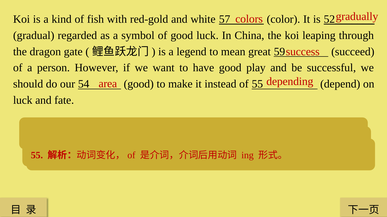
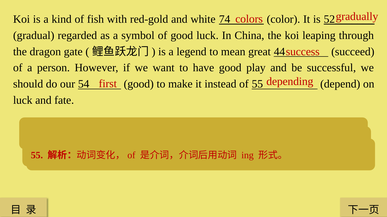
57: 57 -> 74 (225, 19)
59: 59 -> 44 (279, 52)
area: area -> first (108, 84)
